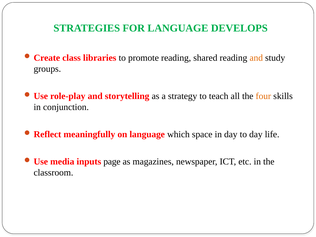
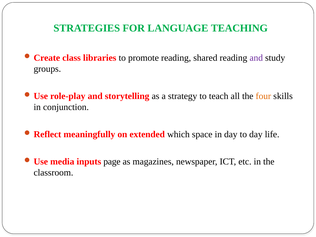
DEVELOPS: DEVELOPS -> TEACHING (239, 28)
and colour: orange -> purple (256, 58)
on language: language -> extended (147, 134)
